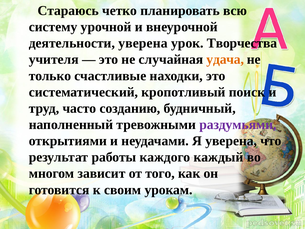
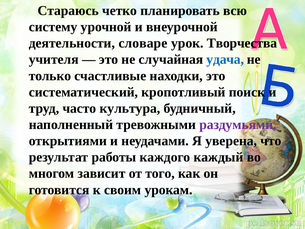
деятельности уверена: уверена -> словаре (143, 43)
удача colour: orange -> blue (225, 59)
созданию: созданию -> культура (130, 108)
